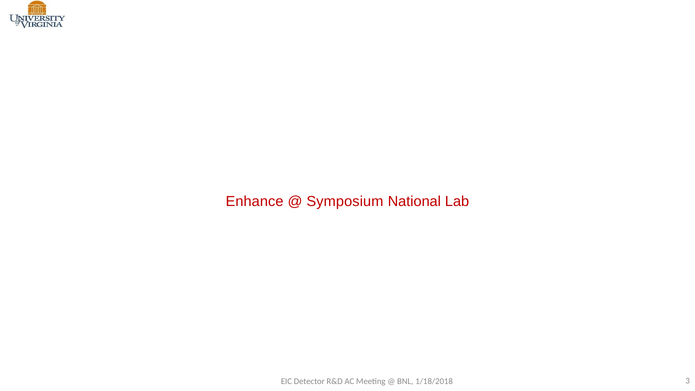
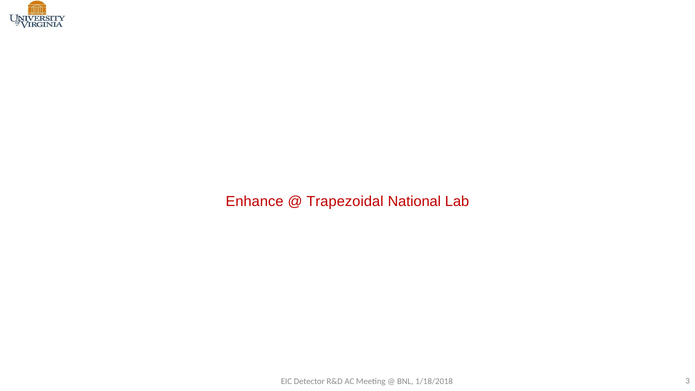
Symposium: Symposium -> Trapezoidal (345, 201)
